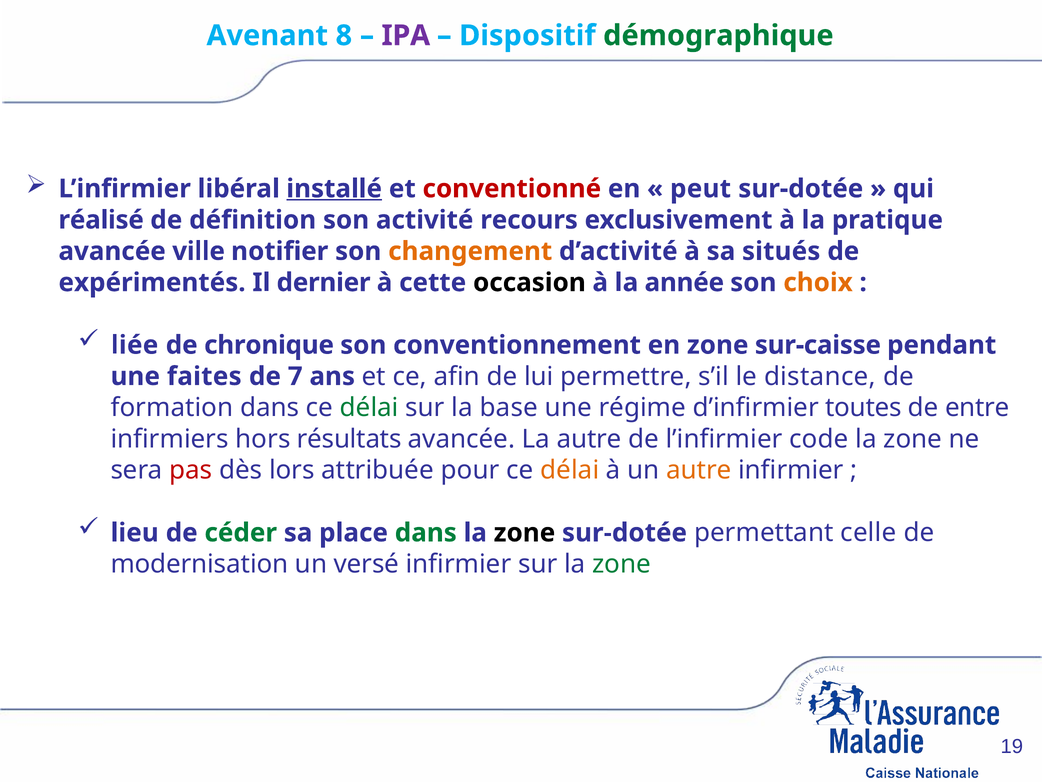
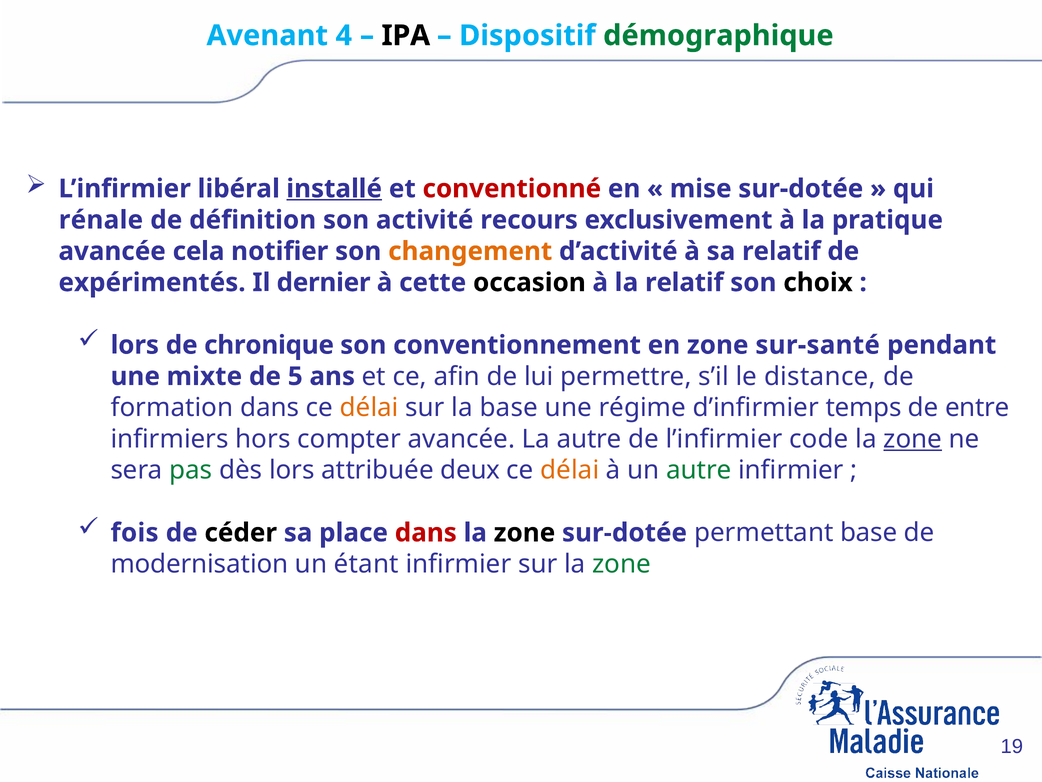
8: 8 -> 4 (344, 36)
IPA colour: purple -> black (406, 36)
peut: peut -> mise (701, 189)
réalisé: réalisé -> rénale (101, 220)
ville: ville -> cela (199, 251)
sa situés: situés -> relatif (781, 251)
la année: année -> relatif (684, 282)
choix colour: orange -> black (818, 282)
liée: liée -> lors (135, 345)
sur-caisse: sur-caisse -> sur-santé (818, 345)
faites: faites -> mixte (204, 376)
7: 7 -> 5 (295, 376)
délai colour: green -> orange (369, 407)
toutes: toutes -> temps (864, 407)
résultats: résultats -> compter (349, 439)
zone underline: none -> present (913, 439)
pas colour: red -> green (191, 470)
pour: pour -> deux (470, 470)
autre colour: orange -> green (699, 470)
lieu: lieu -> fois (135, 532)
céder colour: green -> black (241, 532)
dans colour: green -> red (426, 532)
permettant celle: celle -> base (869, 532)
versé: versé -> étant (366, 564)
